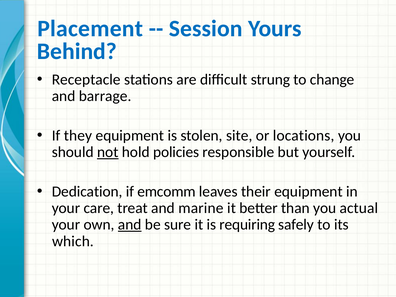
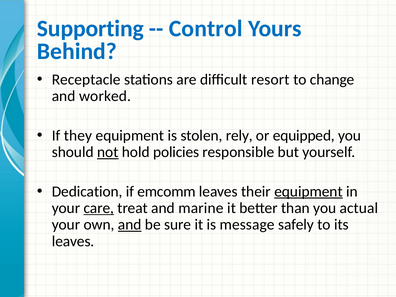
Placement: Placement -> Supporting (90, 29)
Session: Session -> Control (206, 29)
strung: strung -> resort (270, 79)
barrage: barrage -> worked (105, 96)
site: site -> rely (239, 135)
locations: locations -> equipped (304, 135)
equipment underline: none -> present (308, 191)
care underline: none -> present (99, 208)
requiring: requiring -> message (247, 225)
which: which -> leaves (73, 241)
